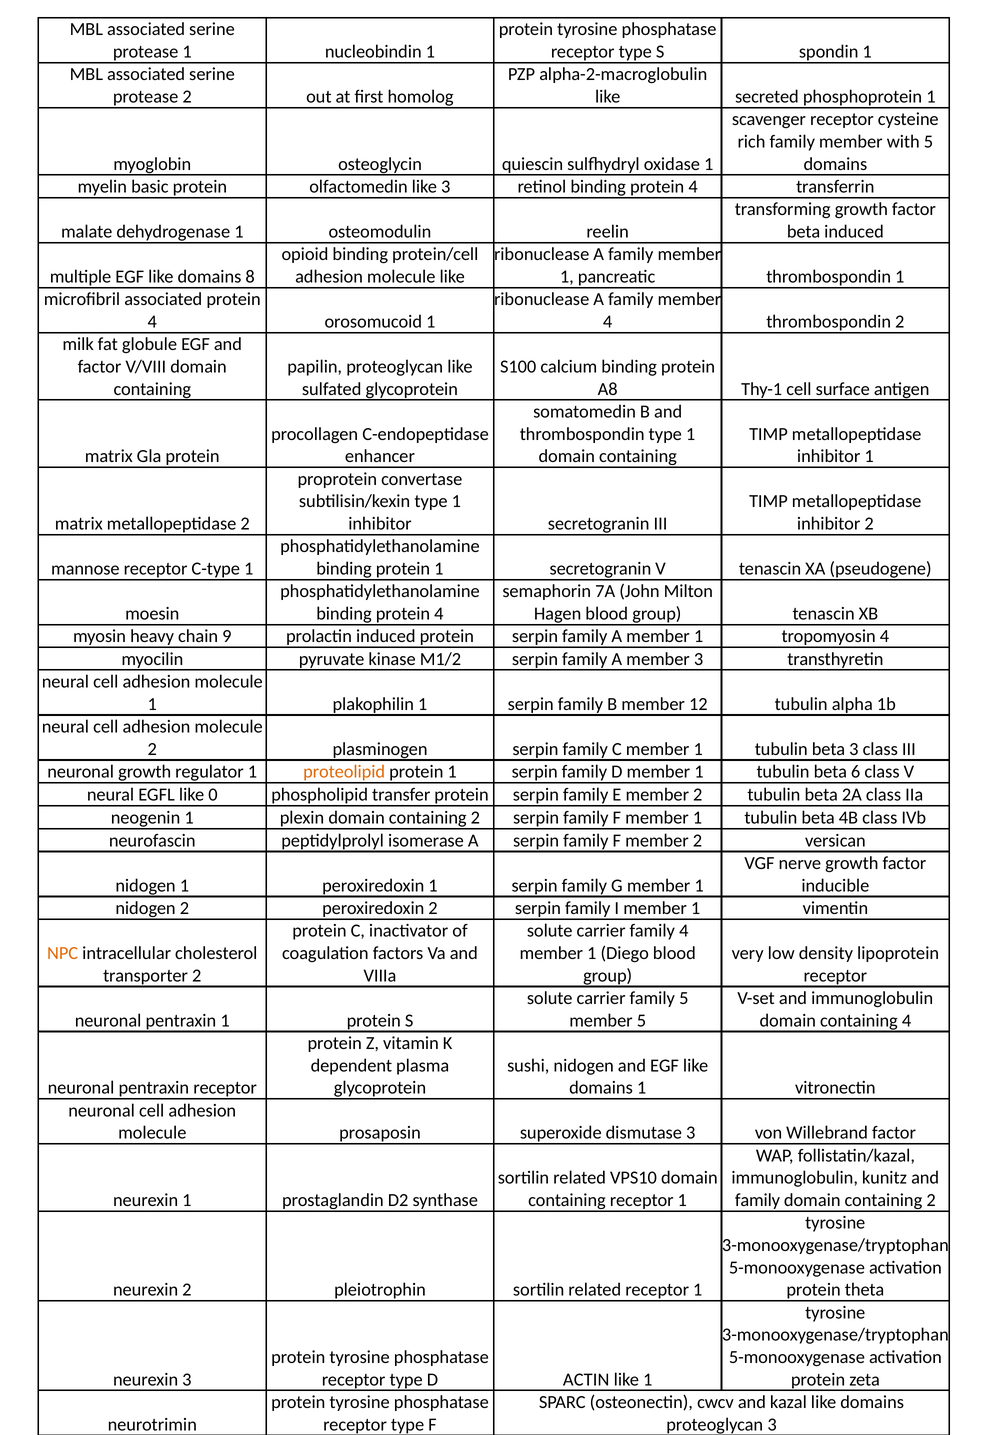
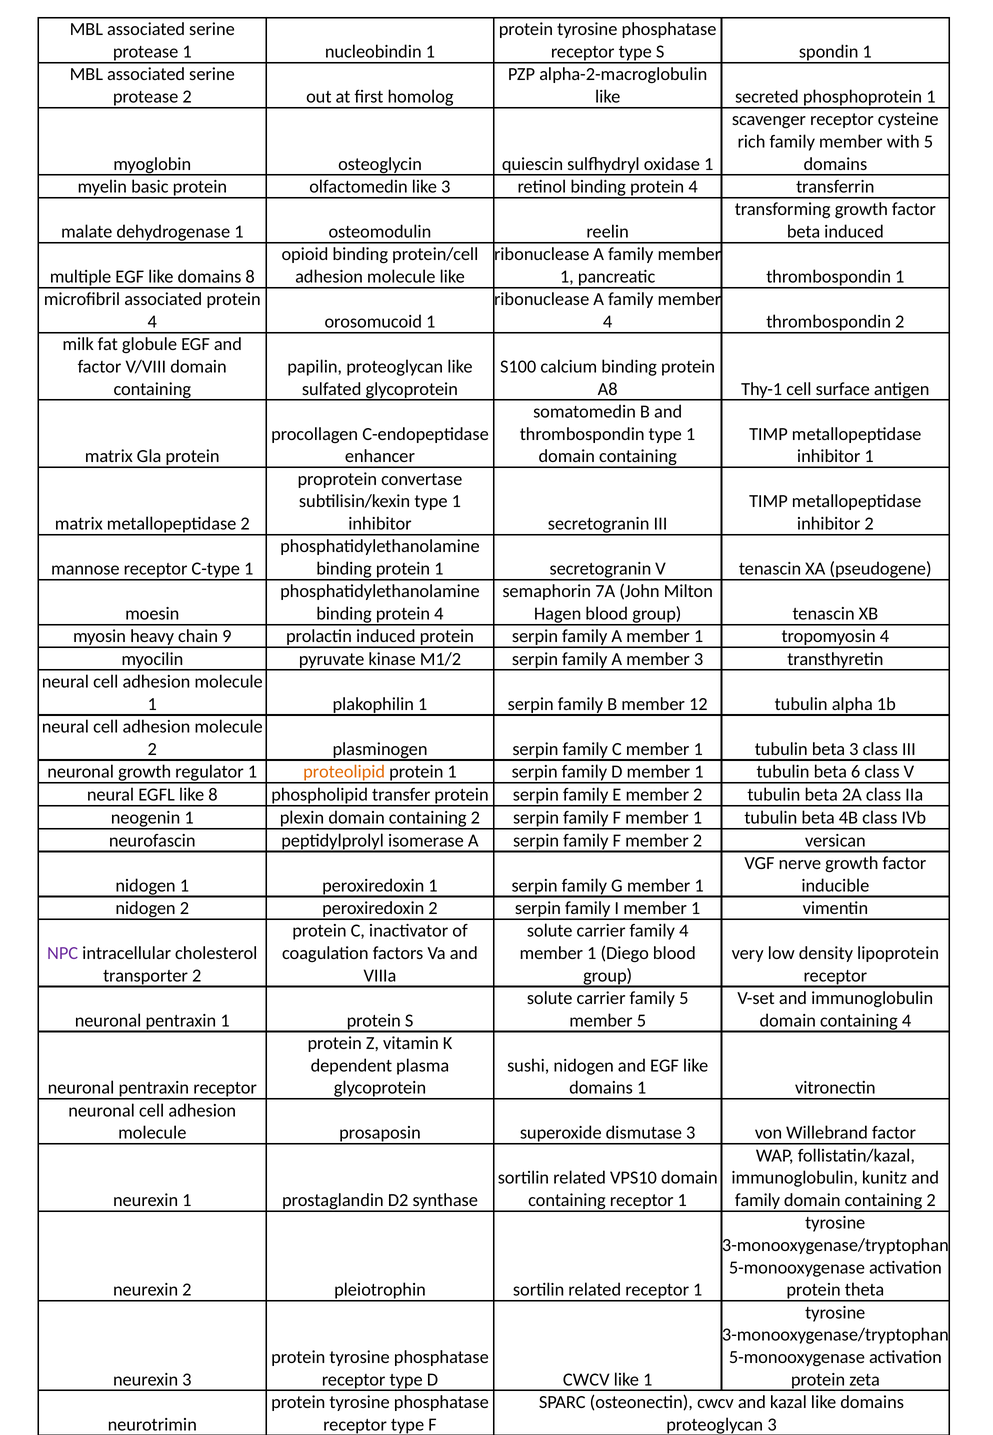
like 0: 0 -> 8 (213, 794)
NPC colour: orange -> purple (63, 953)
D ACTIN: ACTIN -> CWCV (586, 1379)
